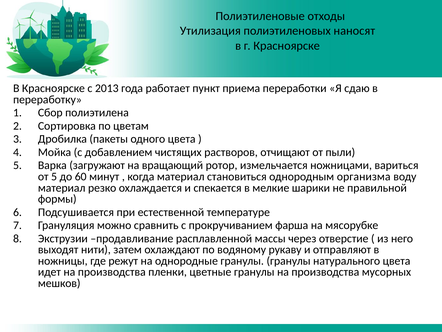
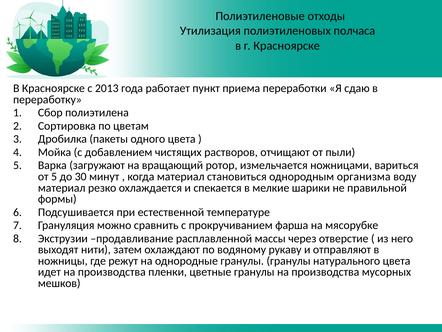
наносят: наносят -> полчаса (354, 31)
60: 60 -> 30 (81, 176)
